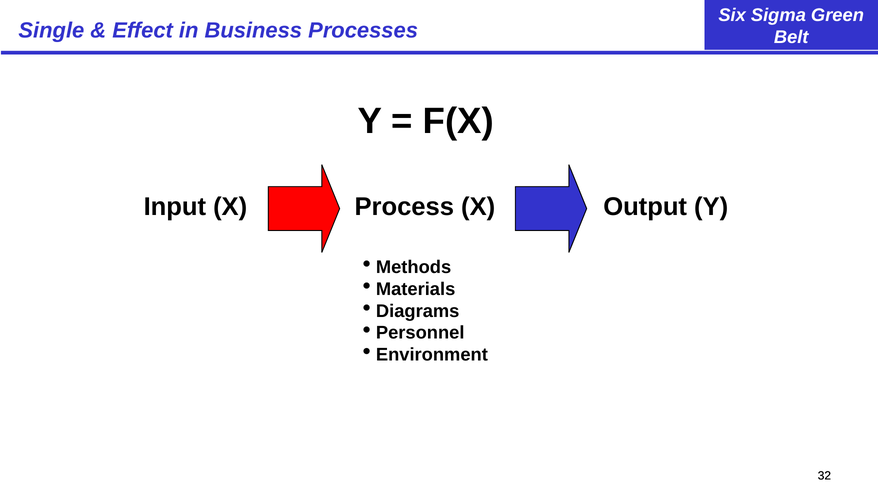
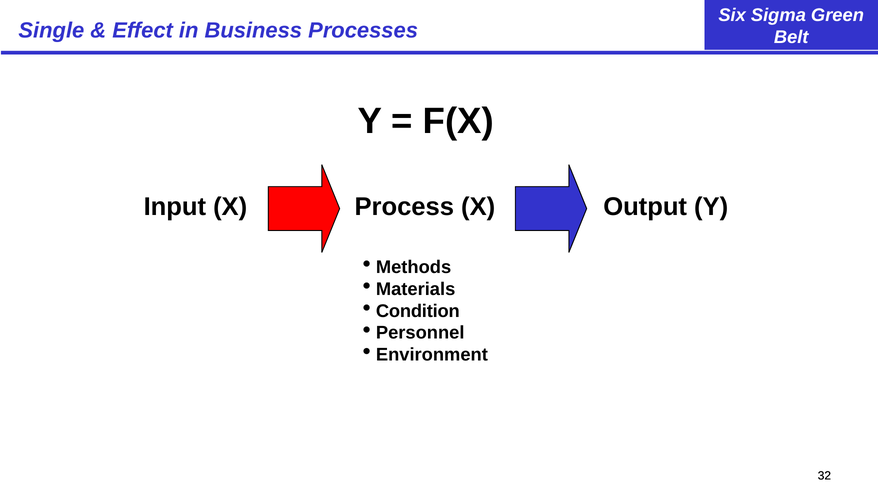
Diagrams: Diagrams -> Condition (418, 311)
